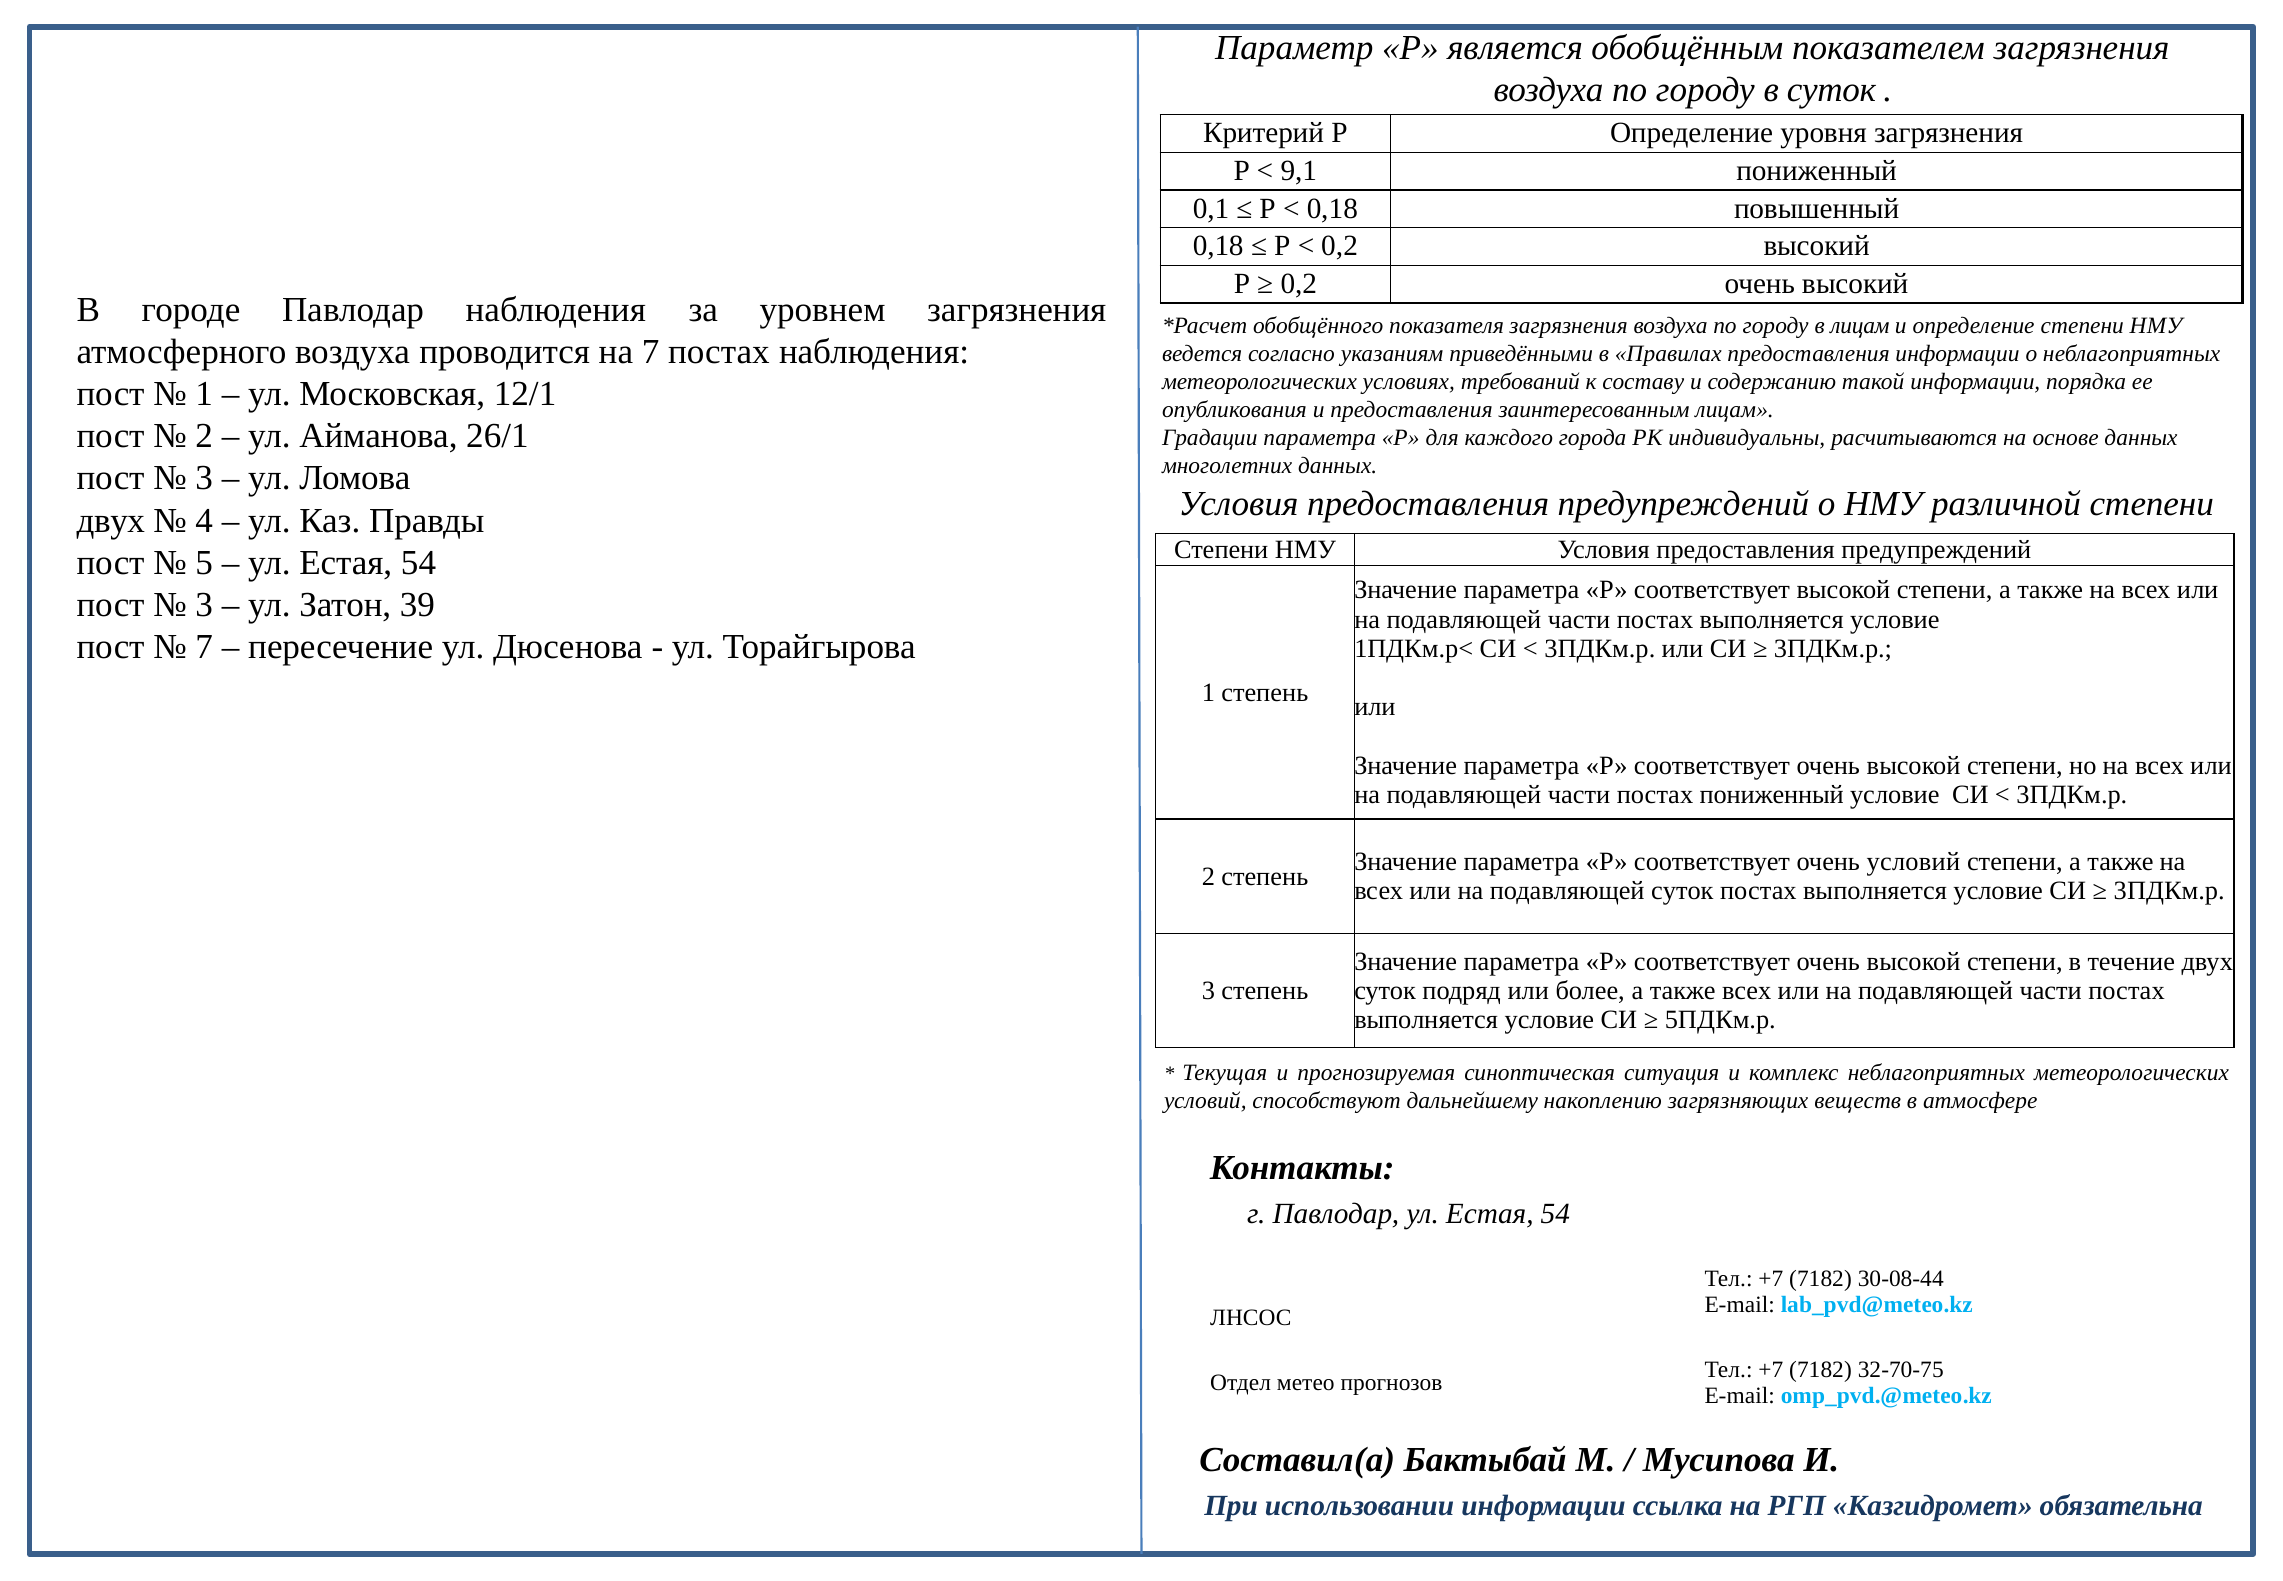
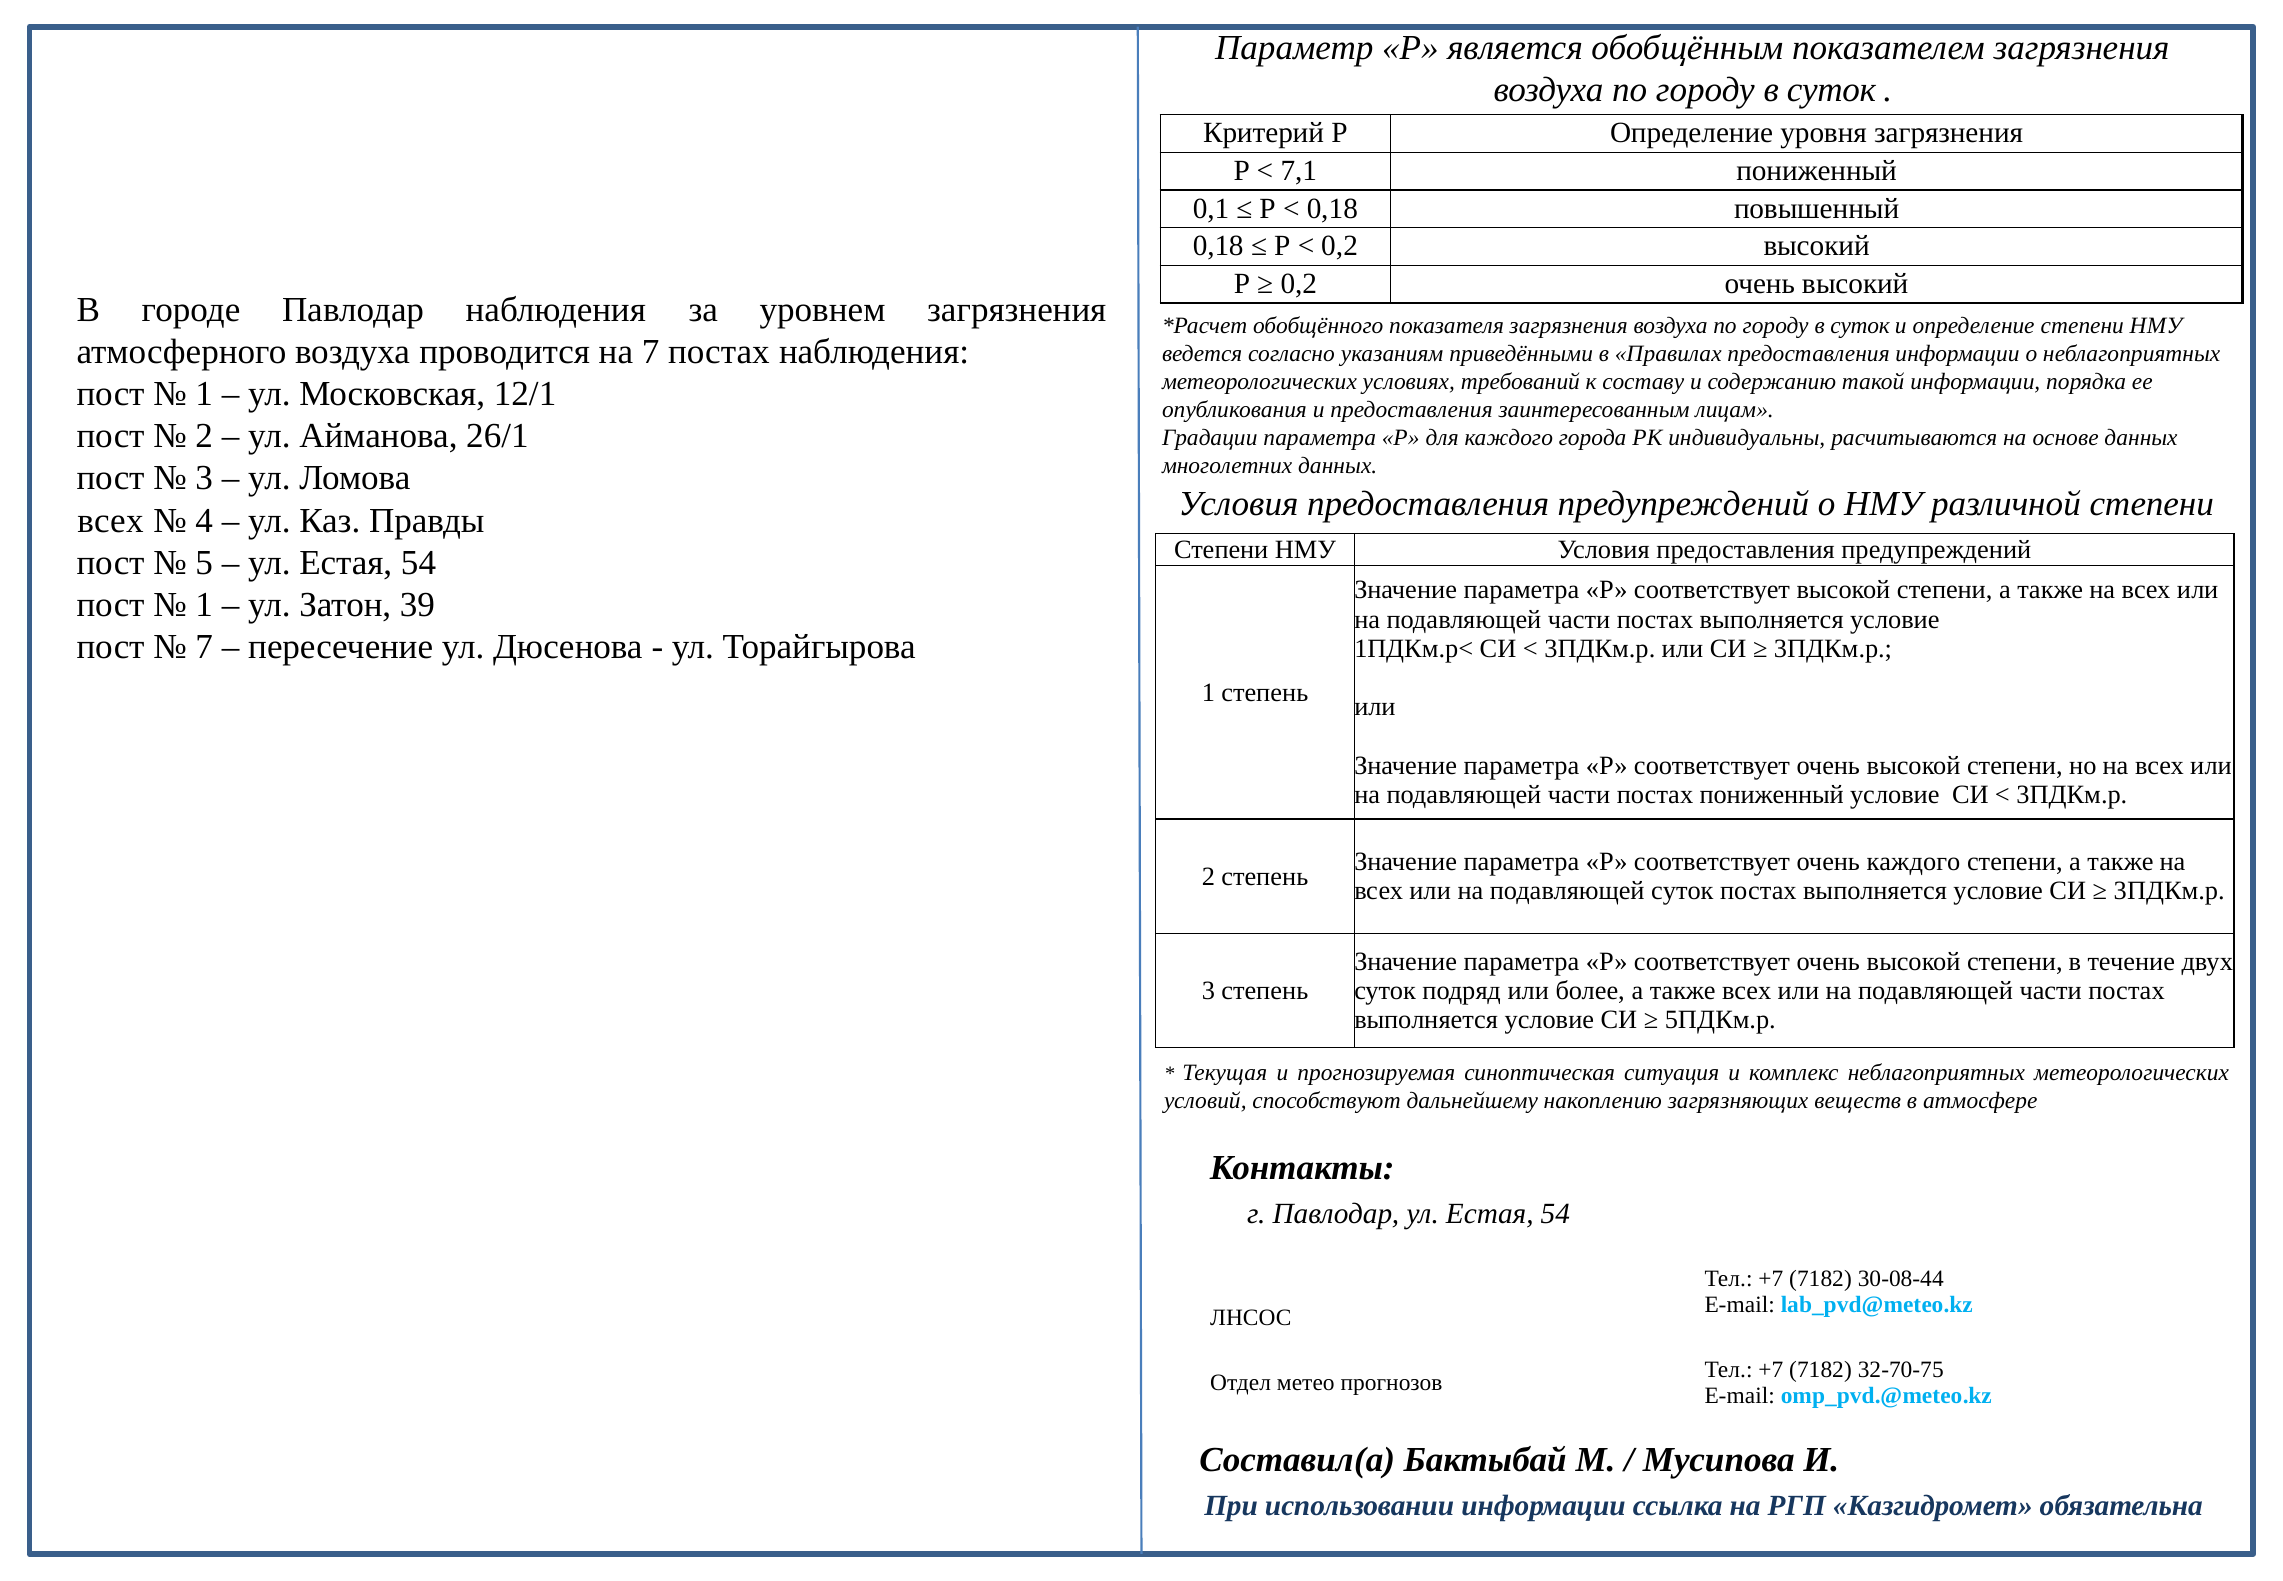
9,1: 9,1 -> 7,1 (1299, 171)
лицам: лицам -> суток (1860, 326)
двух: двух -> всех (110, 520)
3: 3 -> 1 (204, 605)
очень условий: условий -> каждого (1913, 862)
